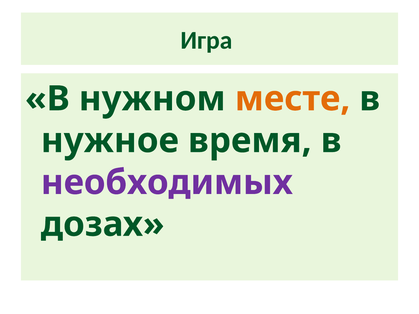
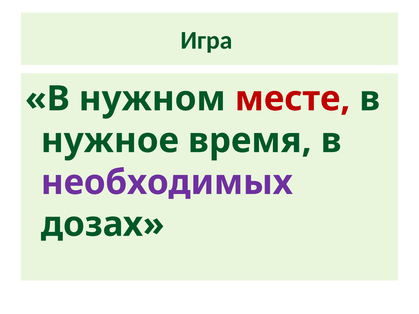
месте colour: orange -> red (292, 99)
